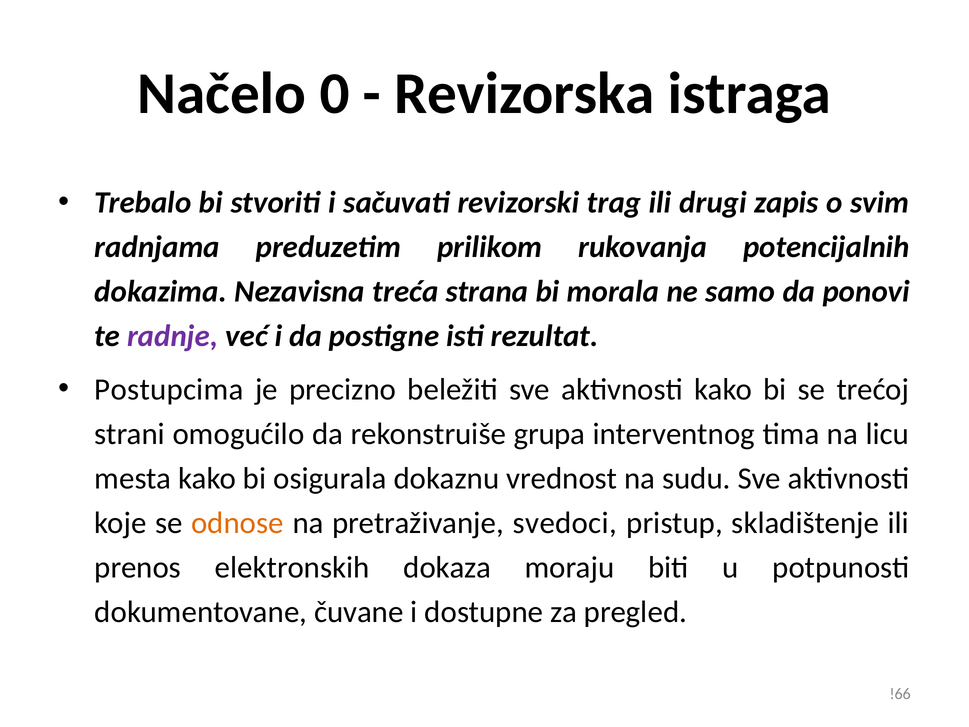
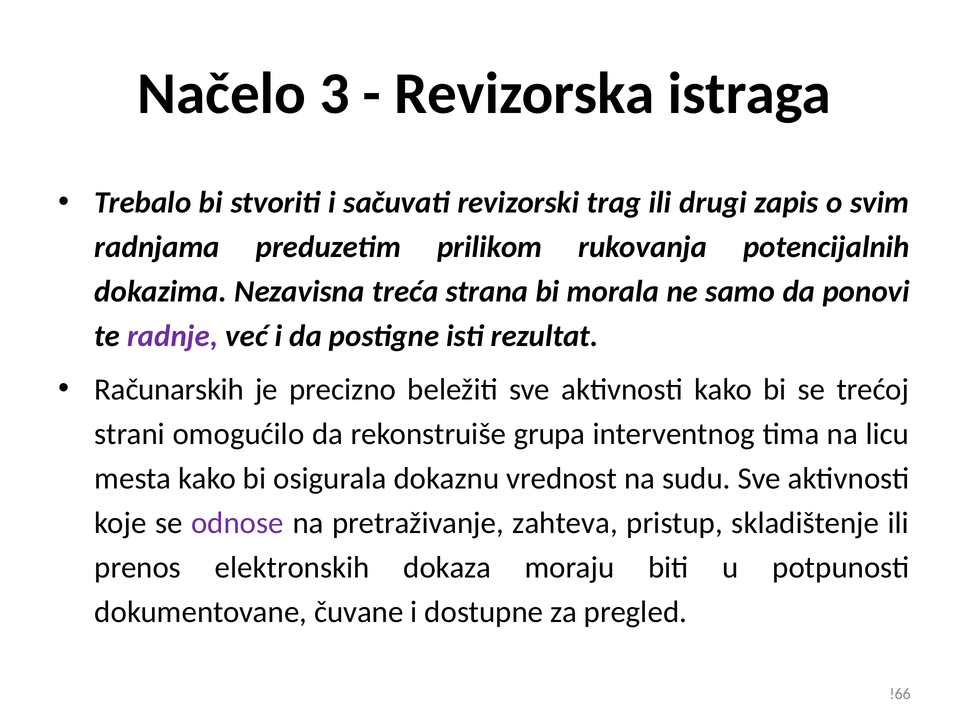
0: 0 -> 3 (335, 94)
Postupcima: Postupcima -> Računarskih (169, 389)
odnose colour: orange -> purple (237, 523)
svedoci: svedoci -> zahteva (565, 523)
